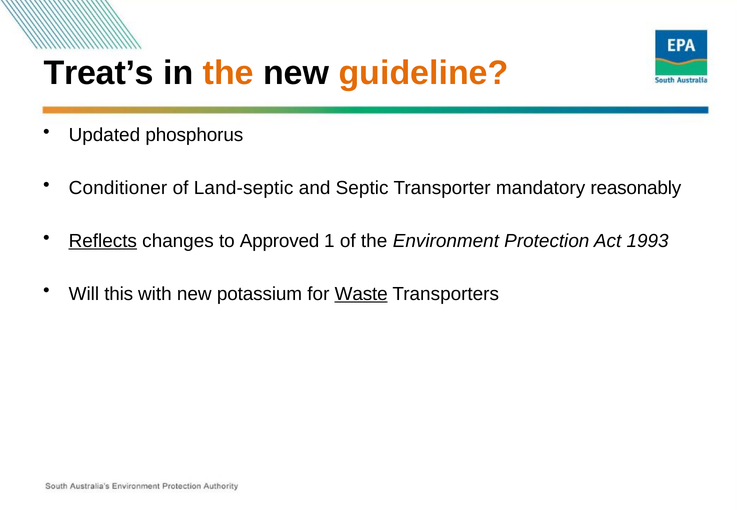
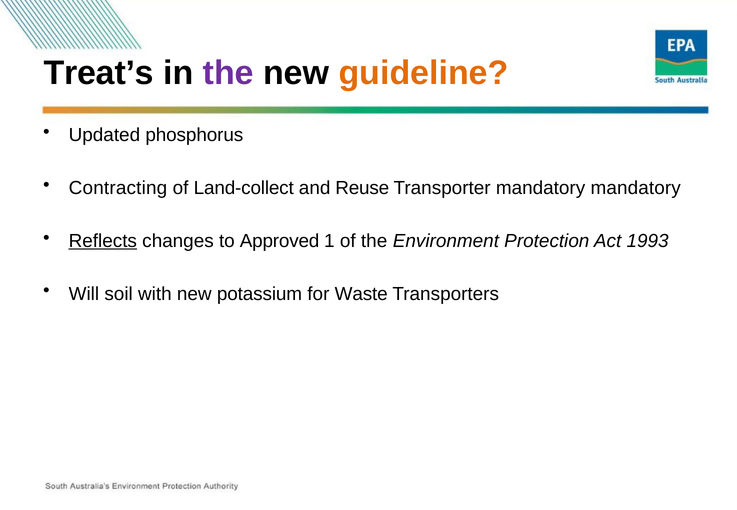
the colour: orange -> purple (228, 73)
Conditioner: Conditioner -> Contracting (118, 188)
Land-septic: Land-septic -> Land-collect (244, 188)
Septic: Septic -> Reuse (362, 188)
mandatory reasonably: reasonably -> mandatory (636, 188)
this: this -> soil (119, 294)
Waste underline: present -> none (361, 294)
